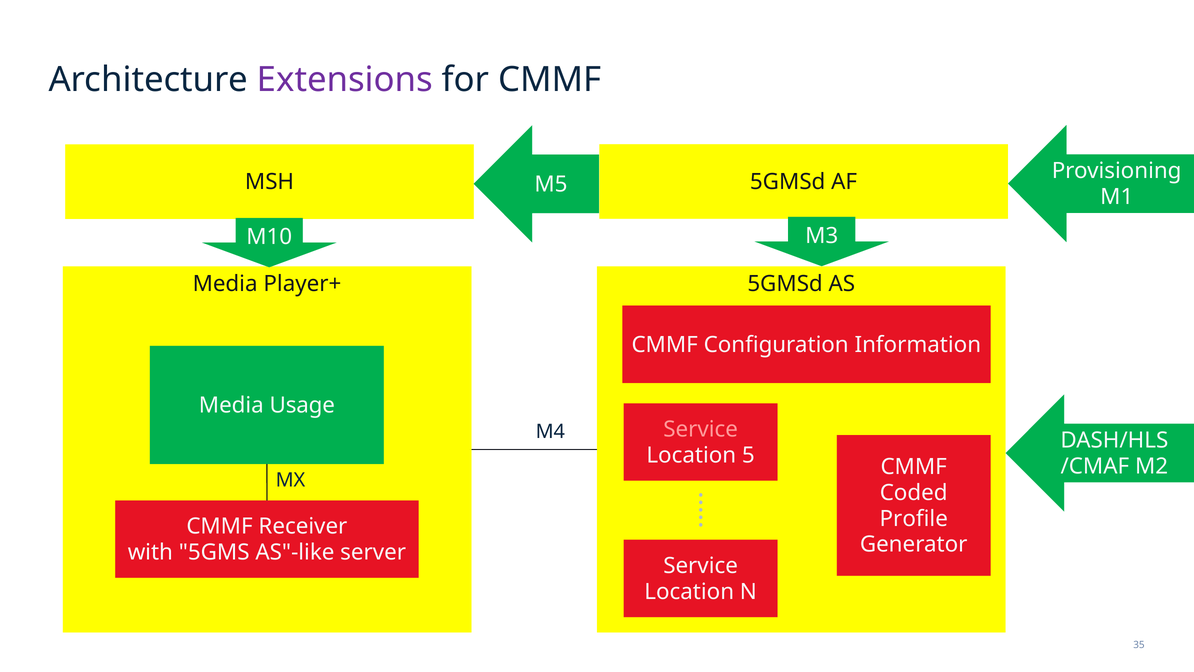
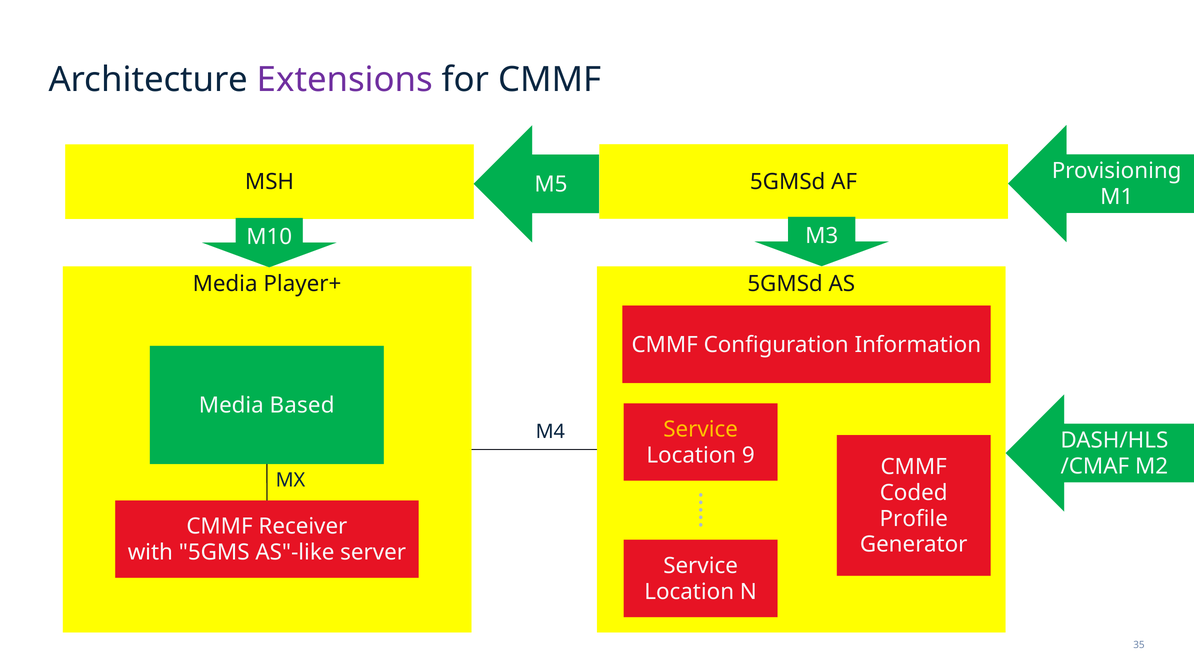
Usage: Usage -> Based (302, 405)
Service colour: pink -> yellow (701, 429)
5: 5 -> 9 (748, 455)
